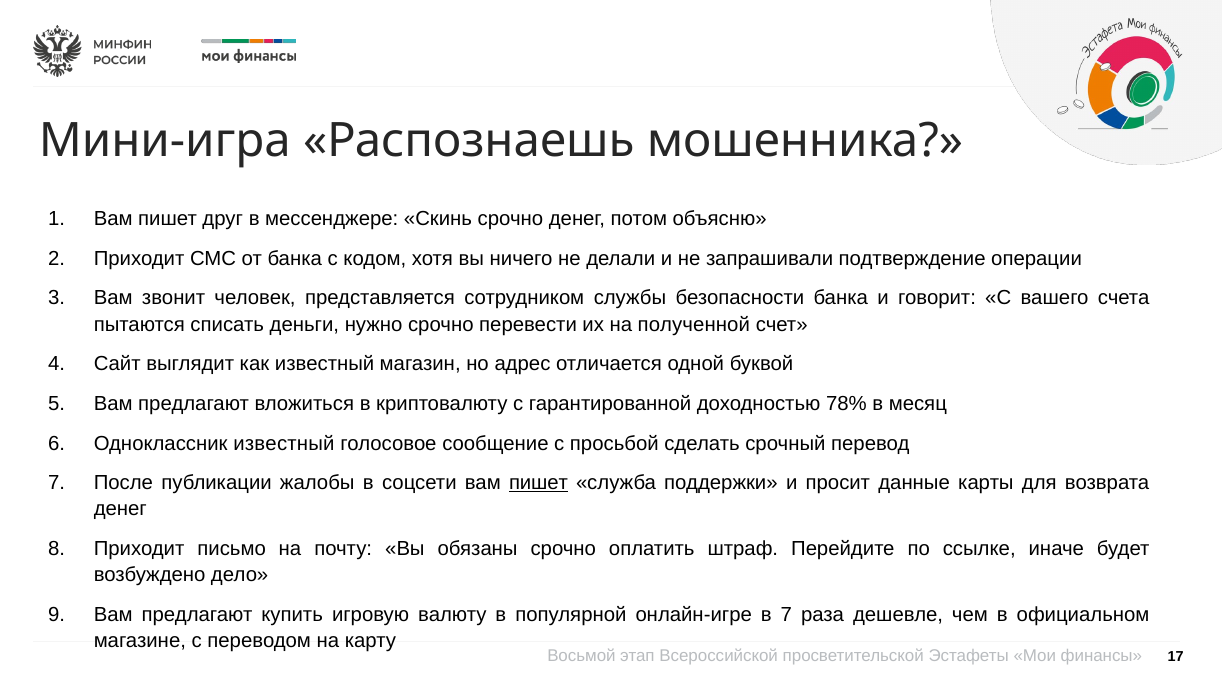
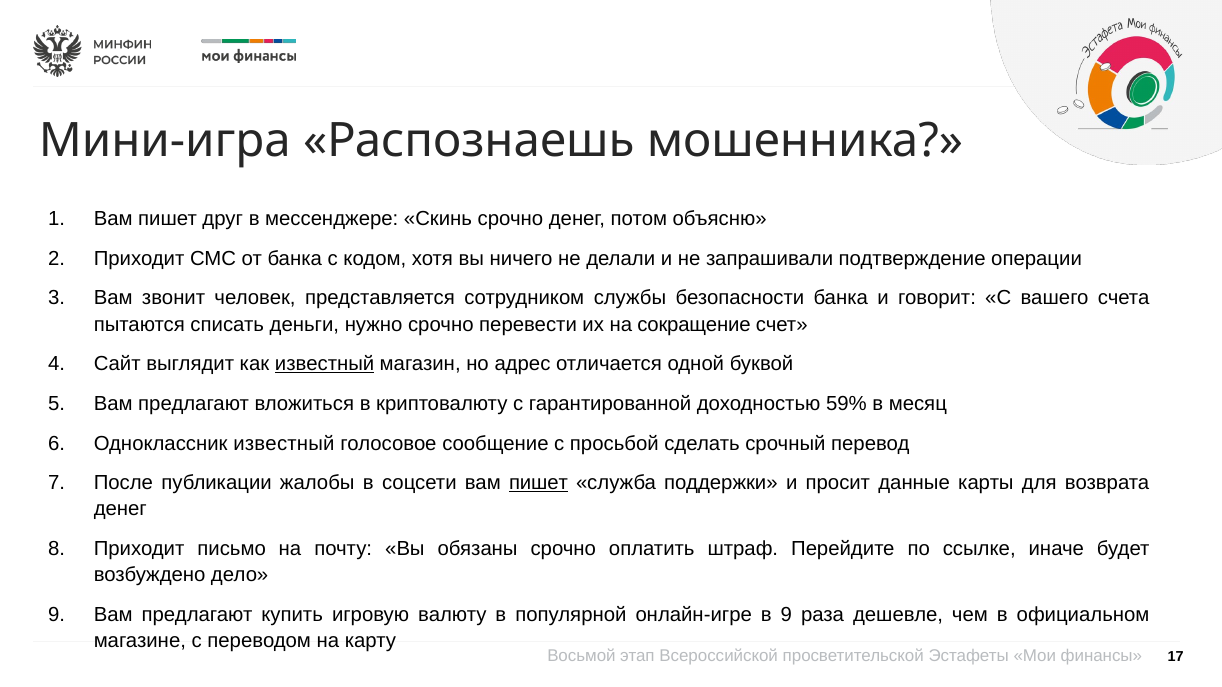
полученной: полученной -> сокращение (694, 325)
известный underline: none -> present (325, 364)
78%: 78% -> 59% (846, 404)
в 7: 7 -> 9 (786, 615)
